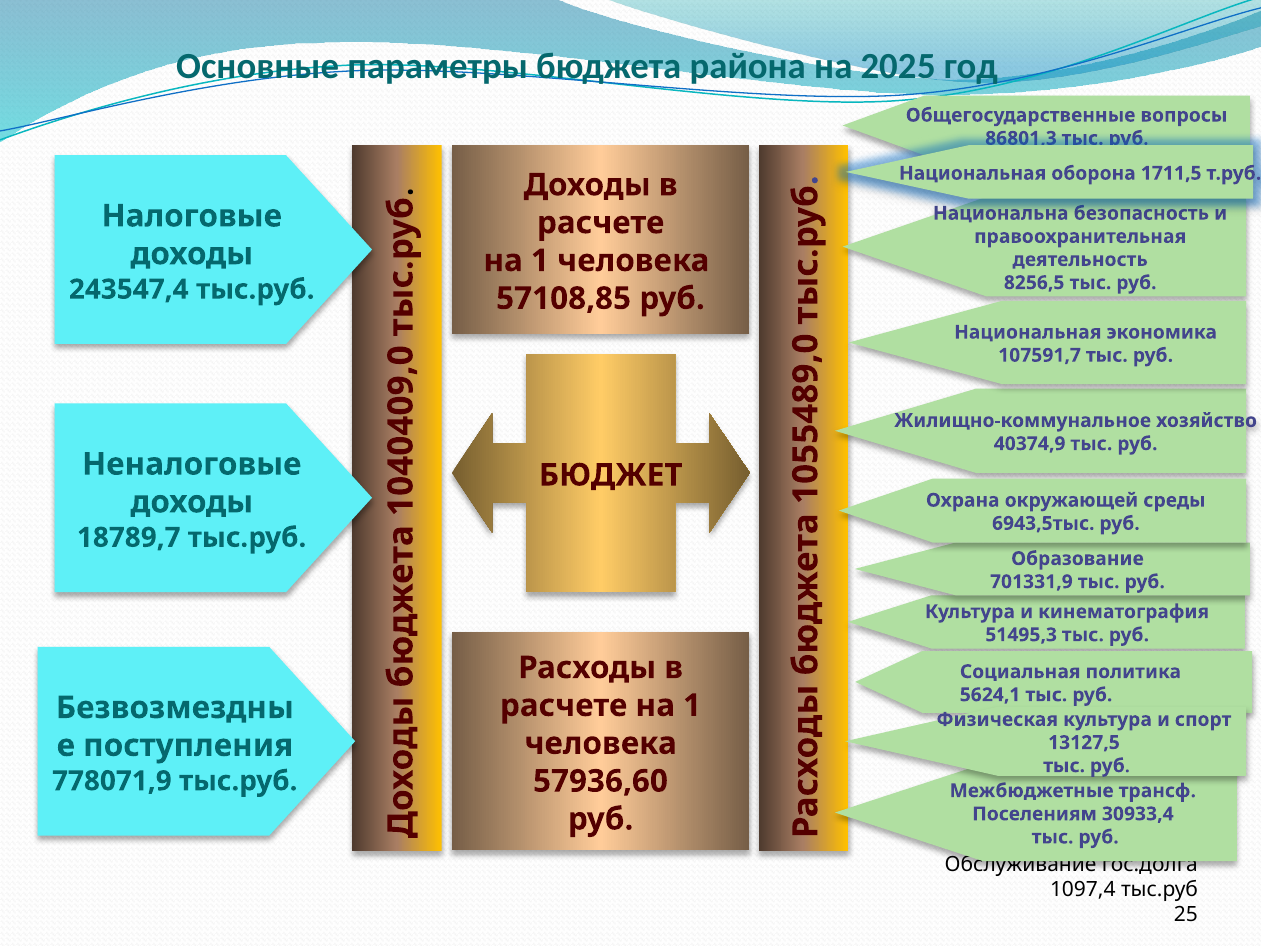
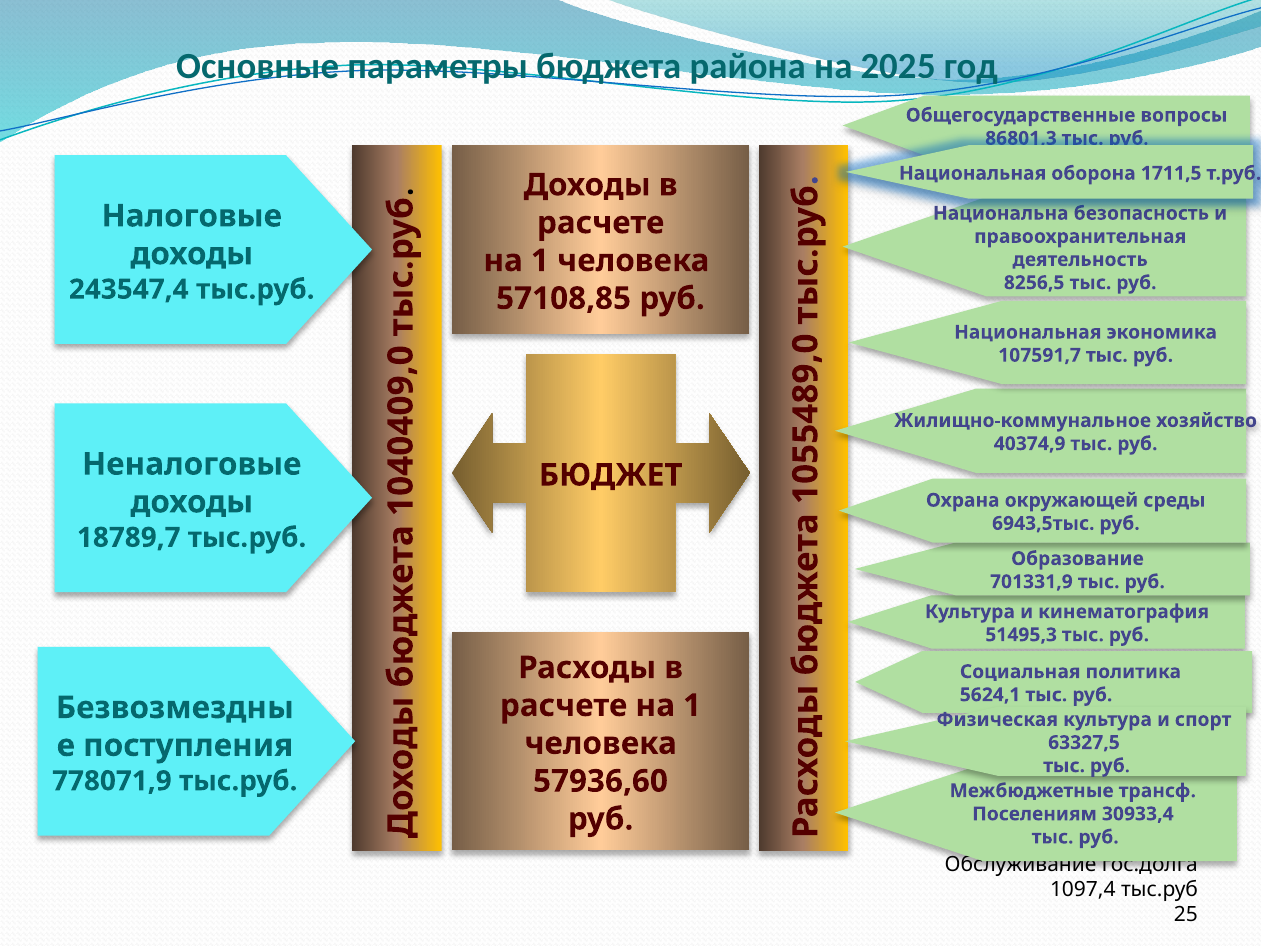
13127,5: 13127,5 -> 63327,5 (1084, 742)
